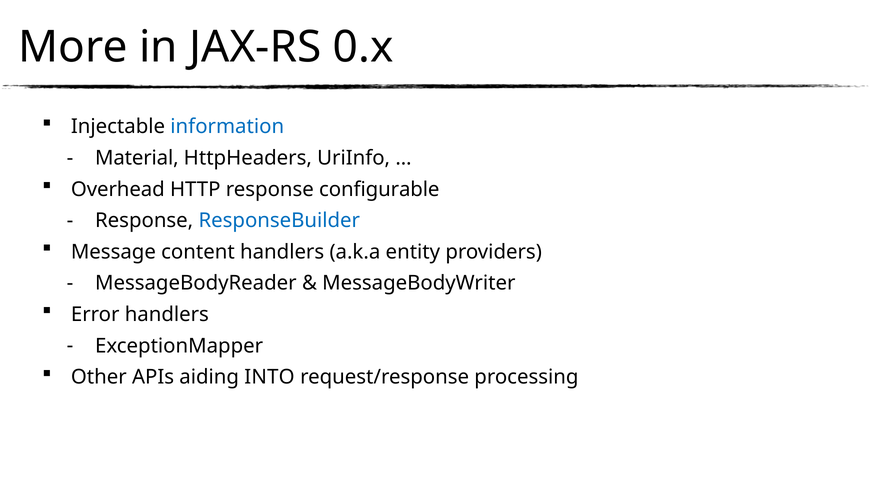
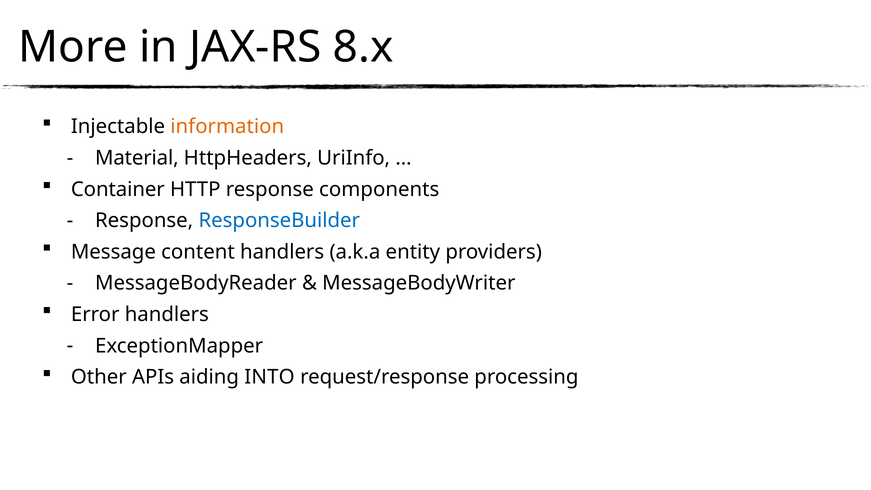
0.x: 0.x -> 8.x (363, 47)
information colour: blue -> orange (227, 127)
Overhead: Overhead -> Container (118, 189)
configurable: configurable -> components (379, 189)
